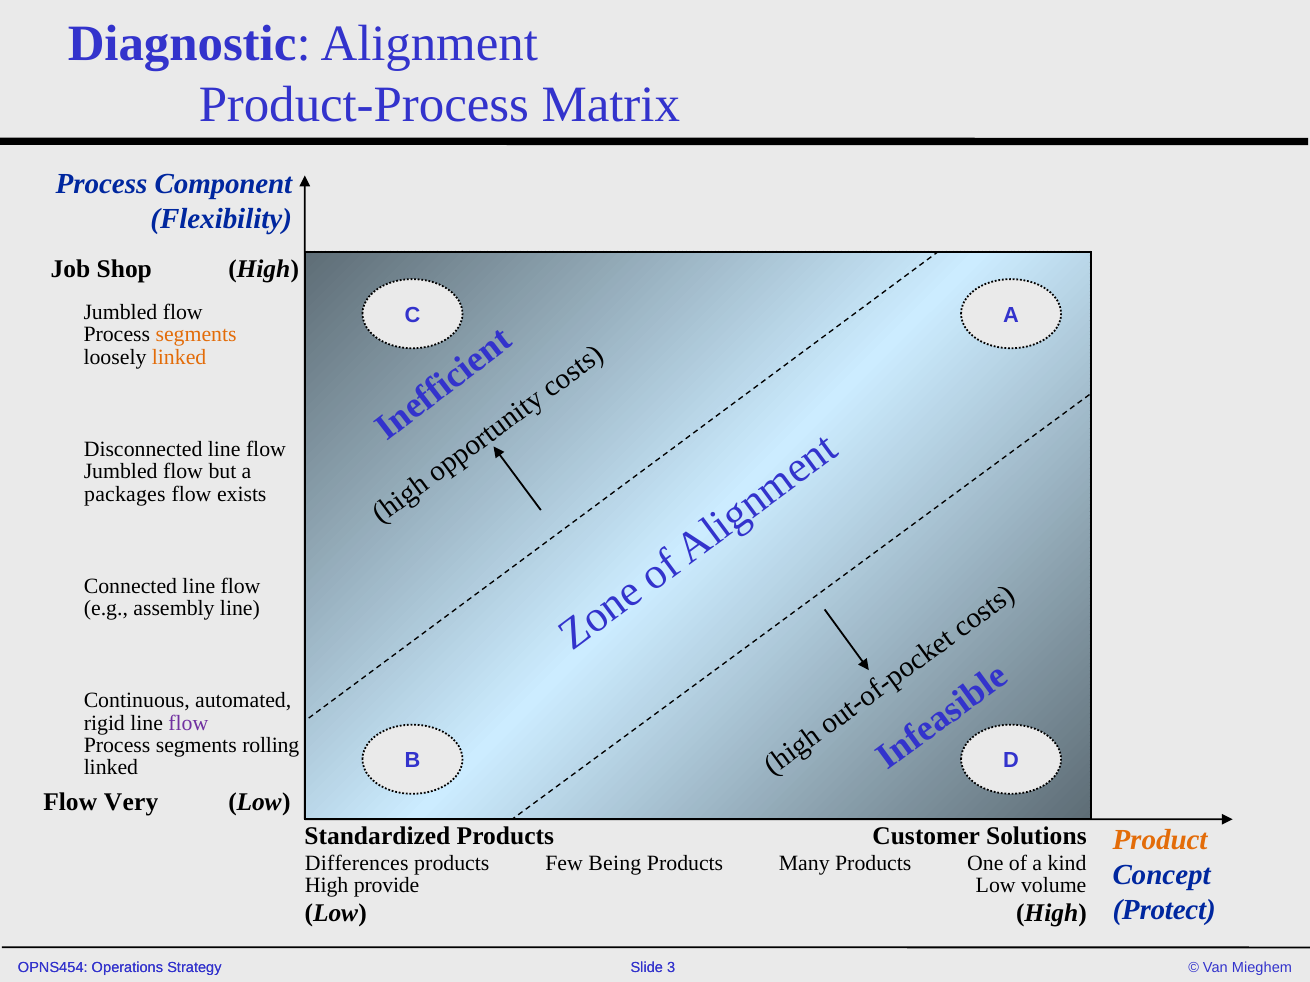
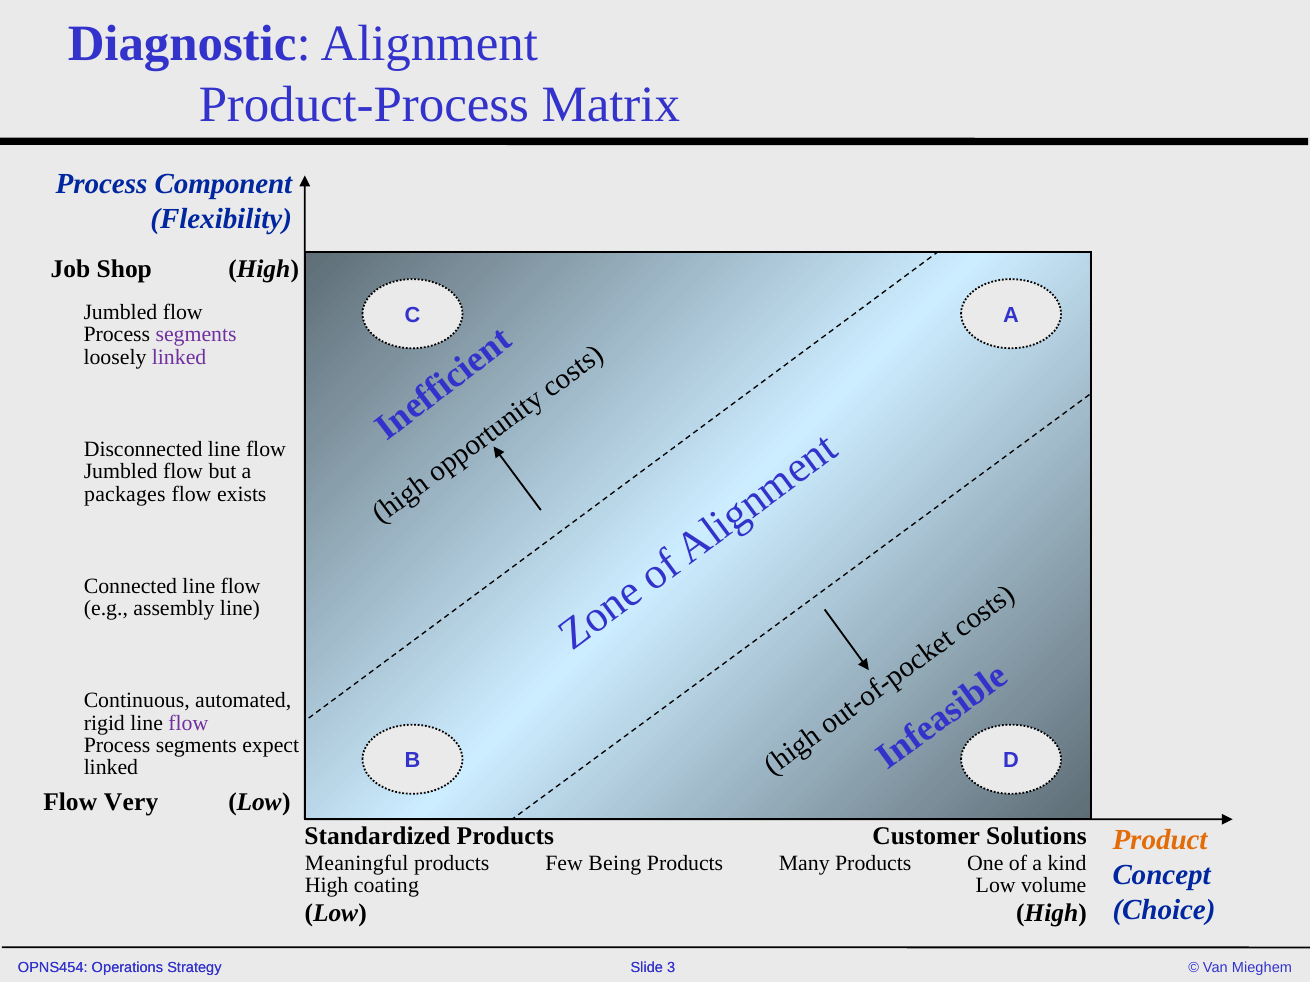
segments colour: orange -> purple (196, 335)
linked colour: orange -> purple (179, 357)
rolling: rolling -> expect (271, 746)
Differences: Differences -> Meaningful (357, 864)
provide: provide -> coating (386, 886)
Protect: Protect -> Choice (1164, 910)
